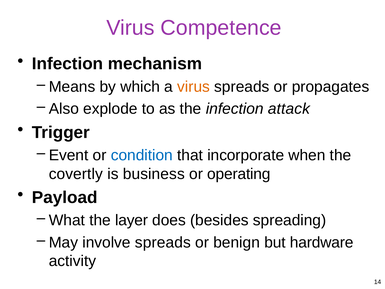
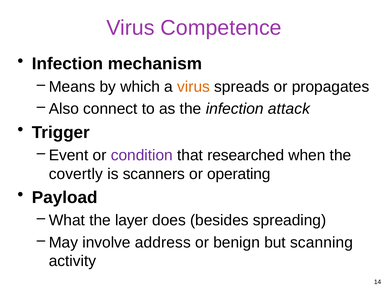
explode: explode -> connect (110, 109)
condition colour: blue -> purple (142, 155)
incorporate: incorporate -> researched (246, 155)
business: business -> scanners (154, 174)
involve spreads: spreads -> address (163, 242)
hardware: hardware -> scanning (322, 242)
